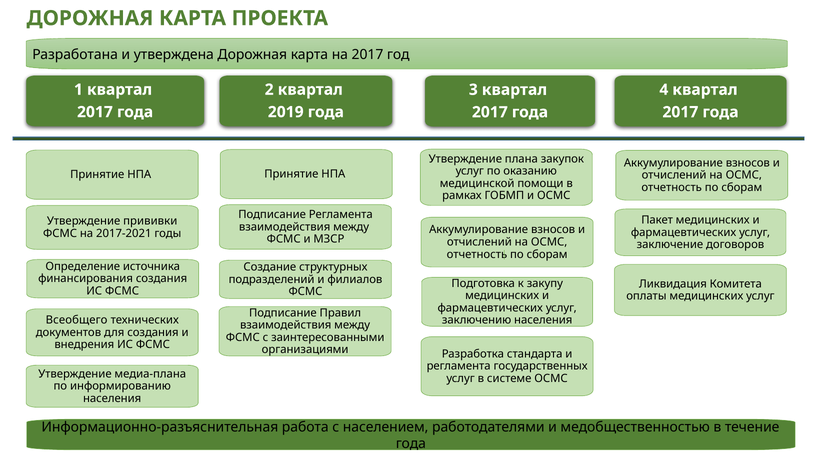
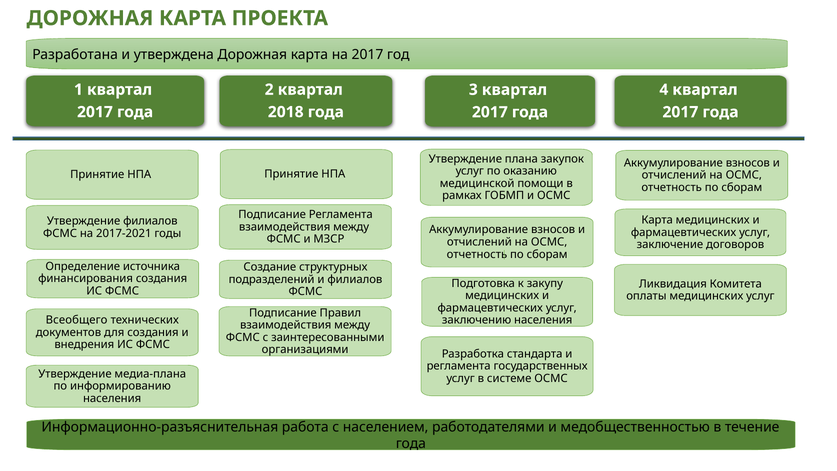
2019: 2019 -> 2018 (286, 112)
Пакет: Пакет -> Карта (657, 220)
Утверждение прививки: прививки -> филиалов (150, 221)
